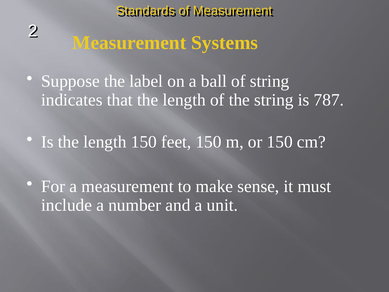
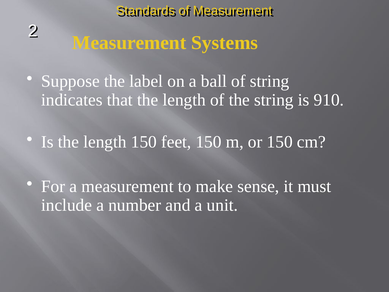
787: 787 -> 910 (329, 100)
